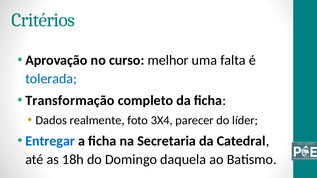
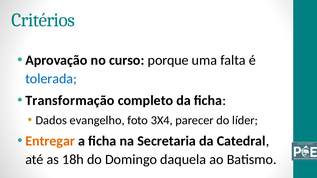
melhor: melhor -> porque (168, 60)
realmente: realmente -> evangelho (97, 120)
Entregar colour: blue -> orange (50, 141)
